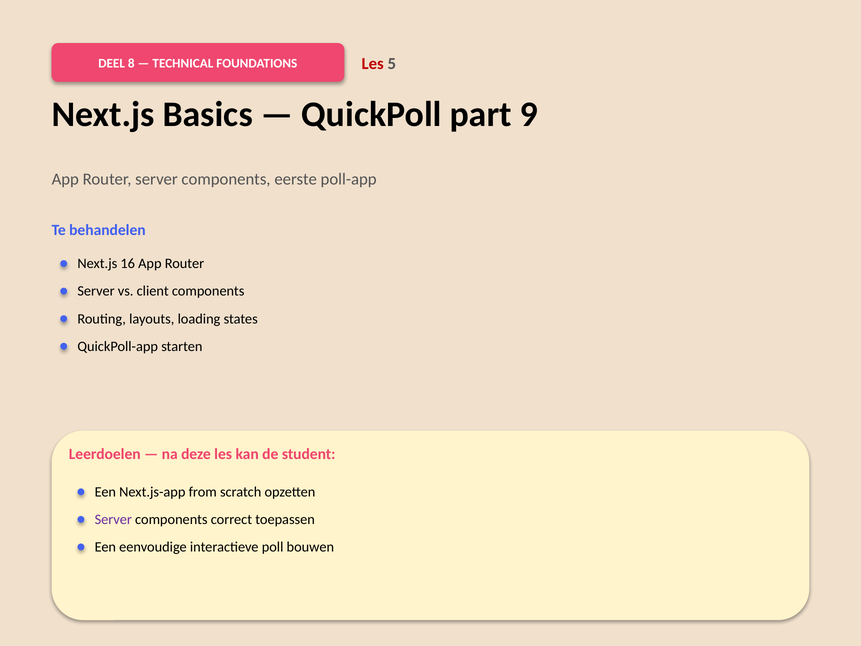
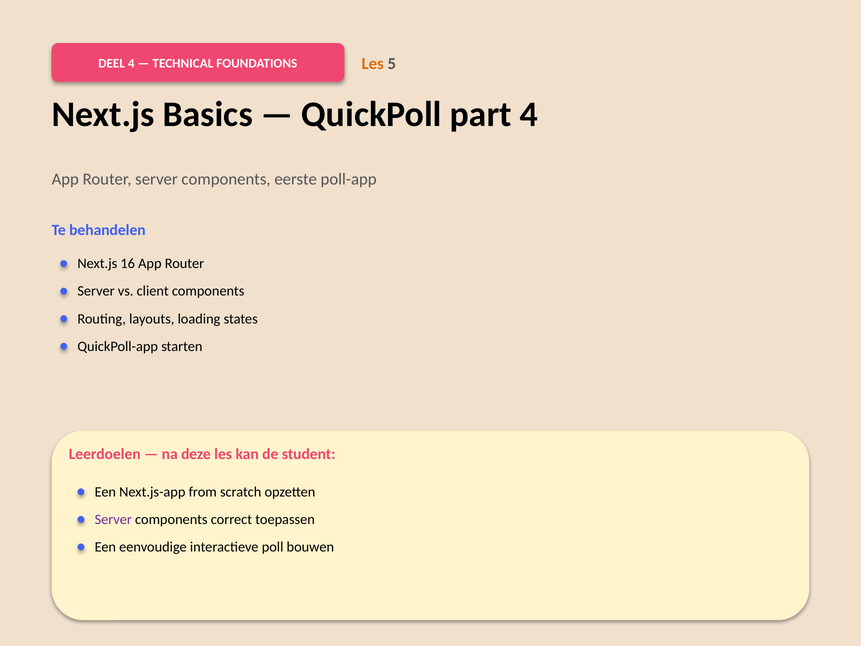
DEEL 8: 8 -> 4 (131, 63)
Les colour: red -> orange (373, 64)
part 9: 9 -> 4 (529, 114)
